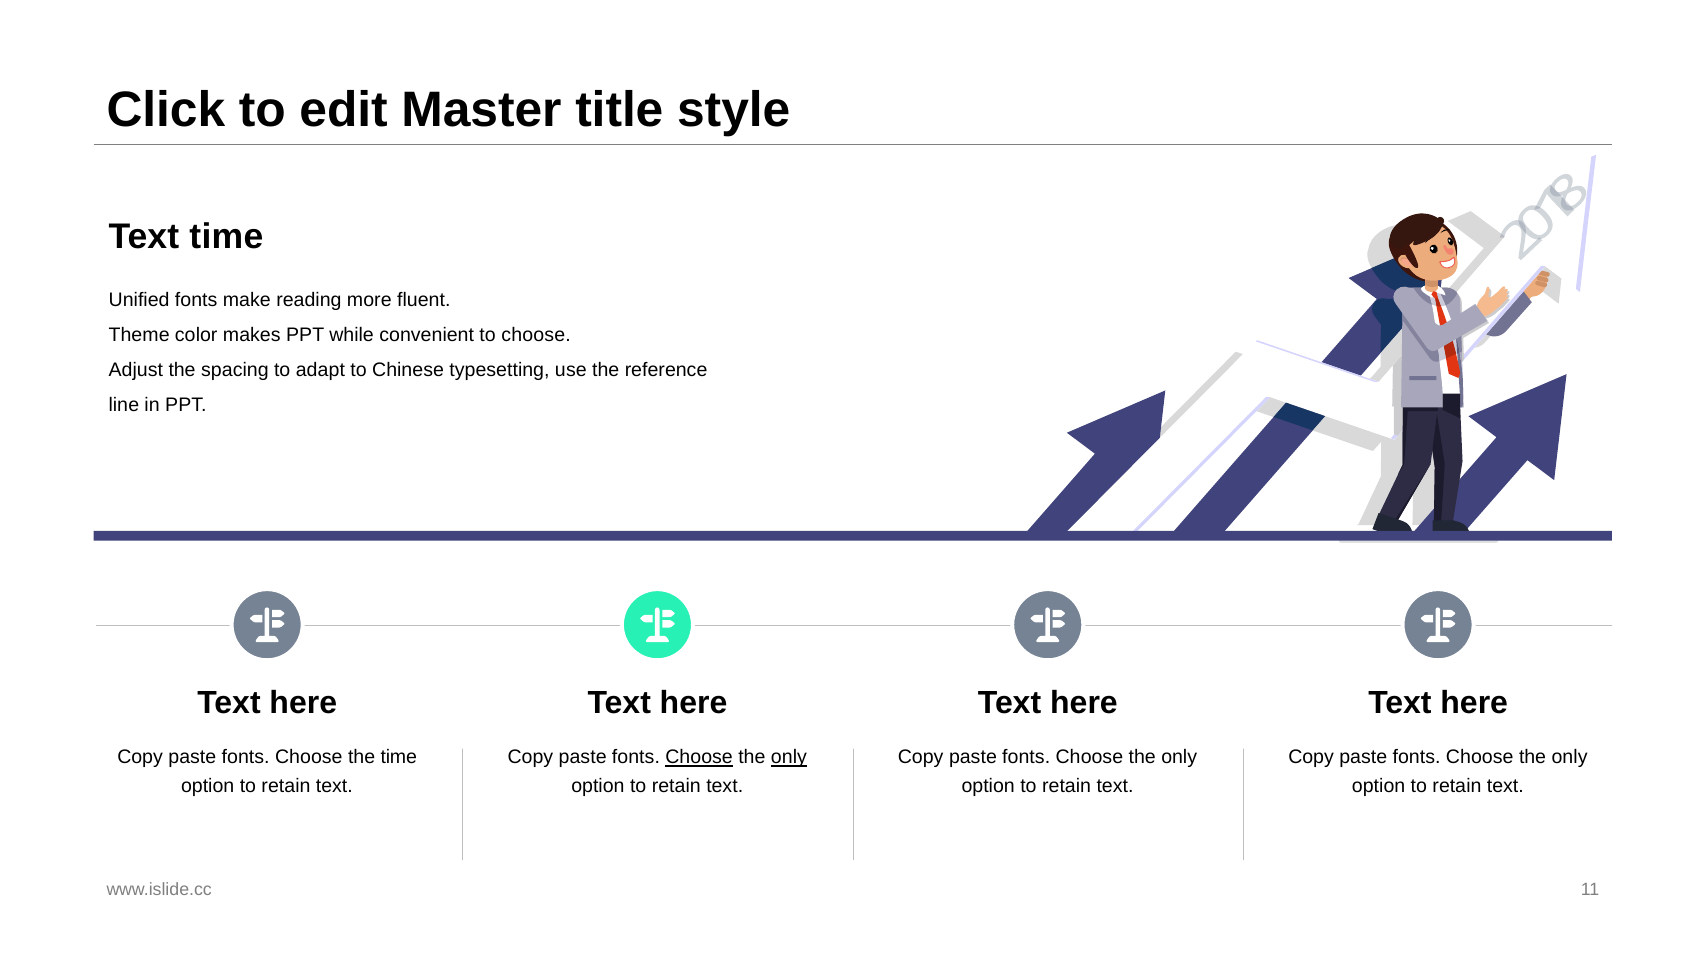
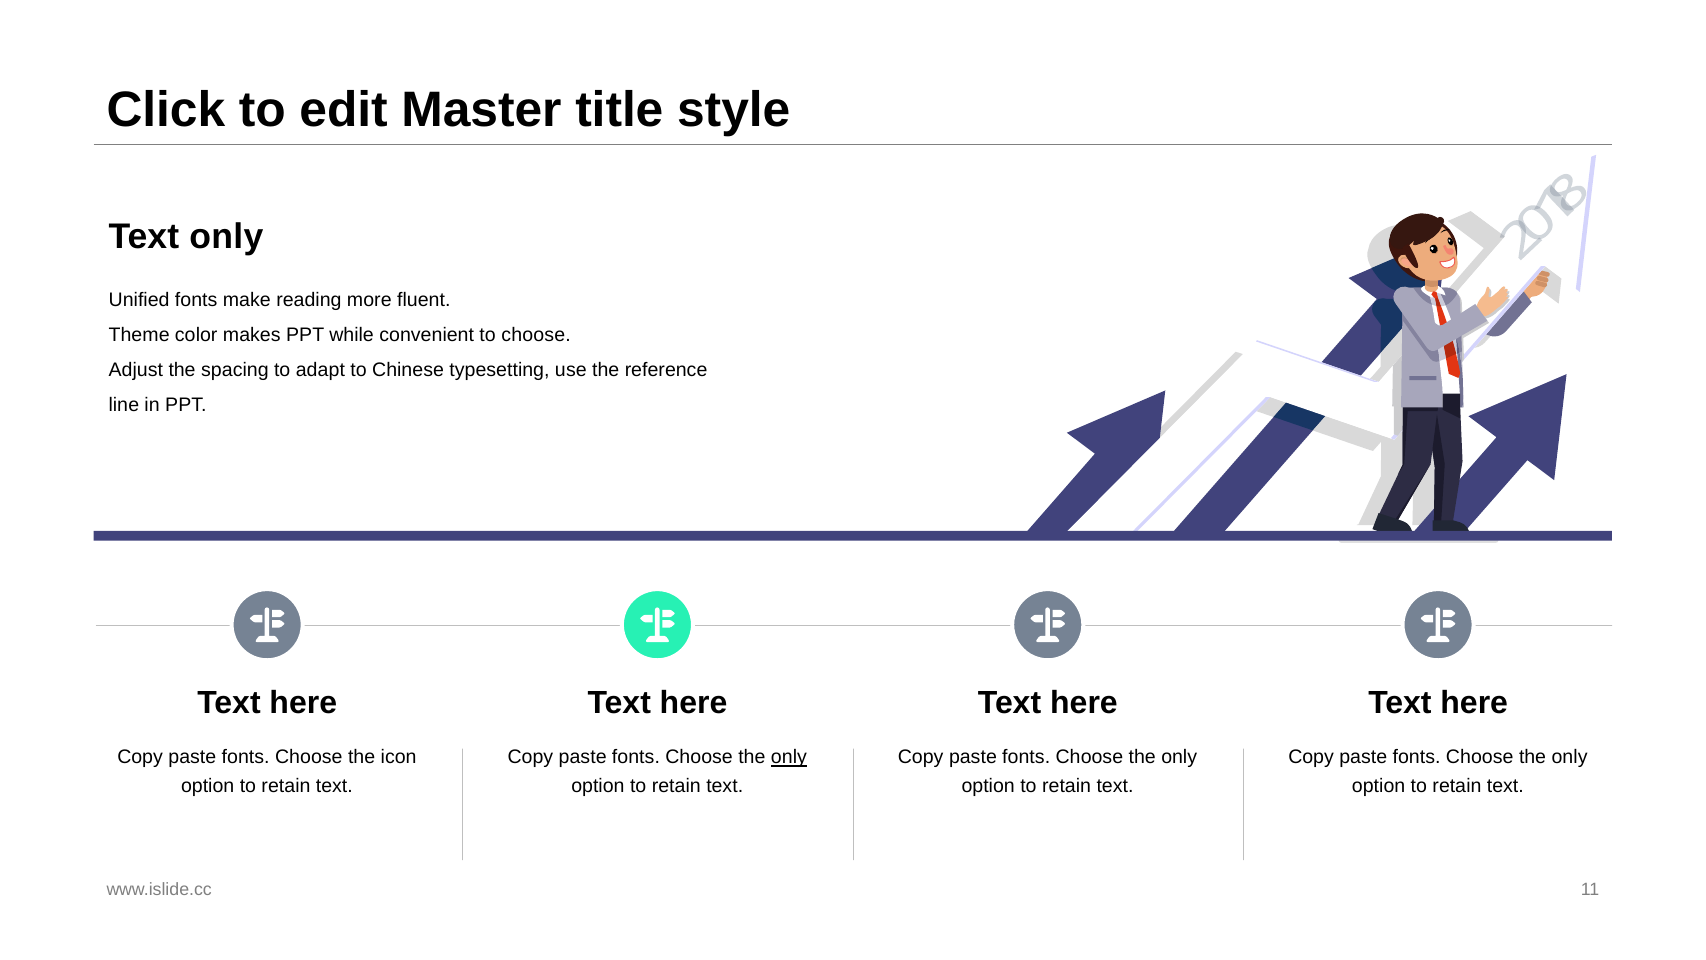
Text time: time -> only (226, 237)
the time: time -> icon (399, 757)
Choose underline: present -> none (699, 757)
